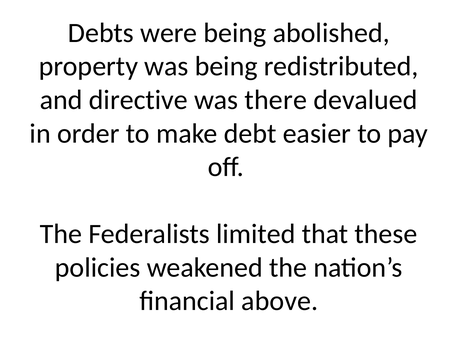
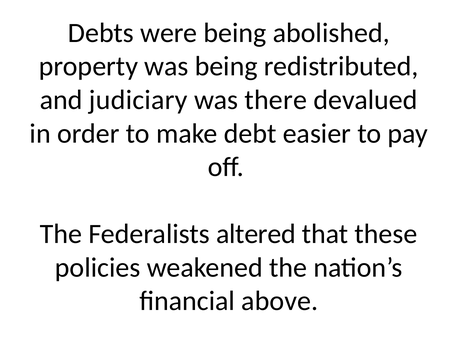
directive: directive -> judiciary (138, 100)
limited: limited -> altered (256, 234)
